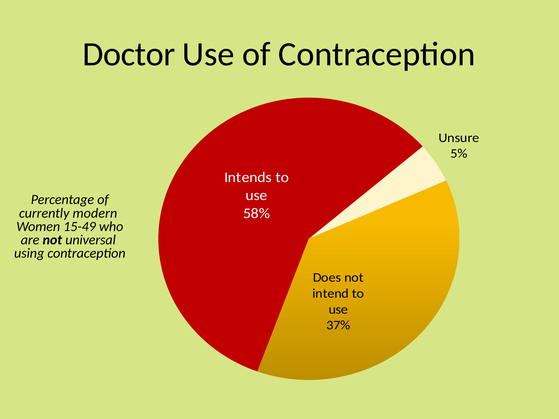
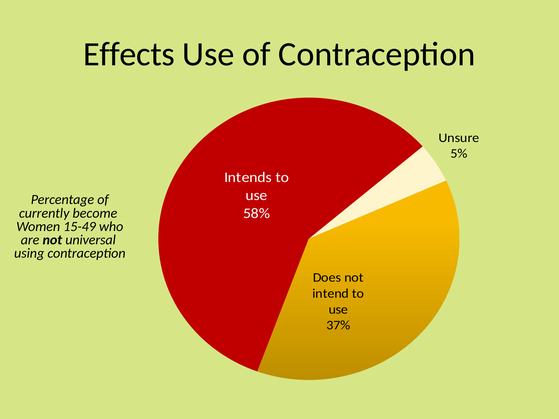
Doctor: Doctor -> Effects (129, 54)
modern: modern -> become (95, 213)
